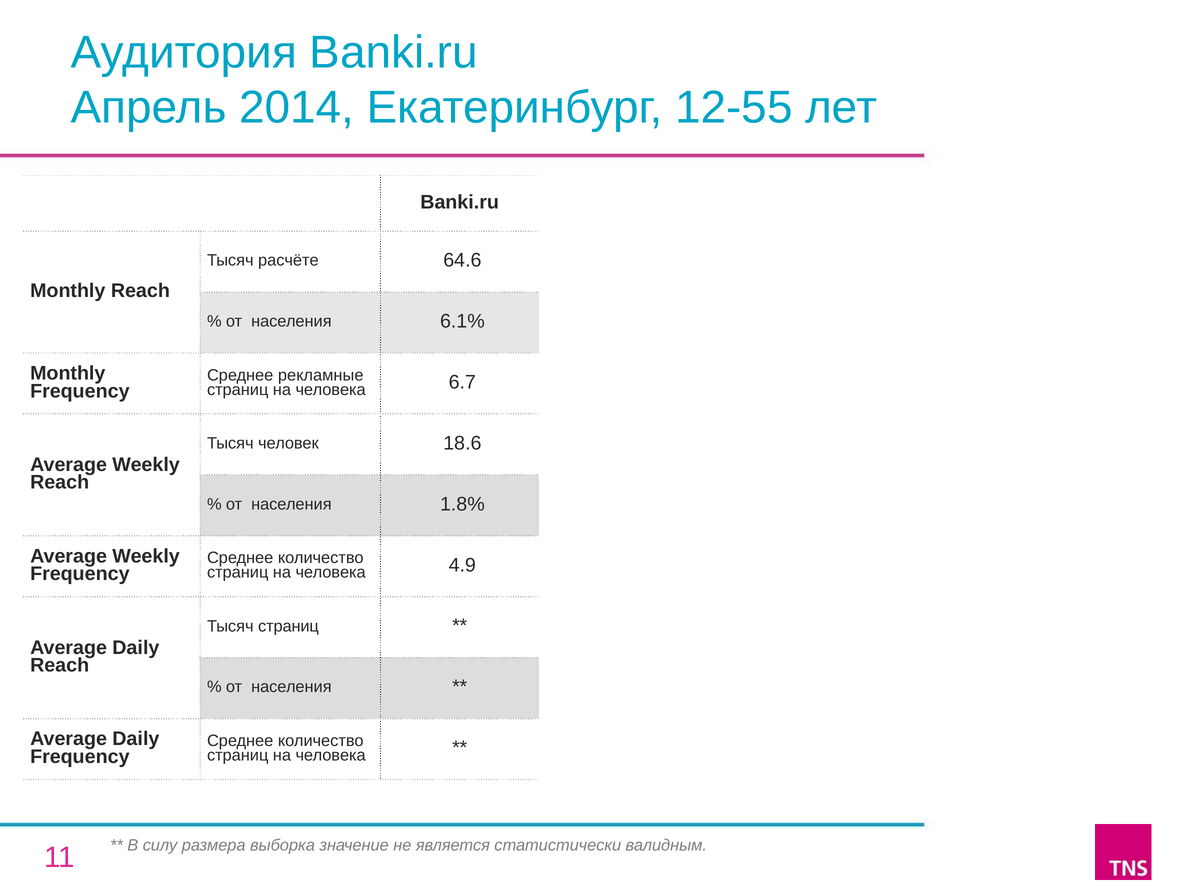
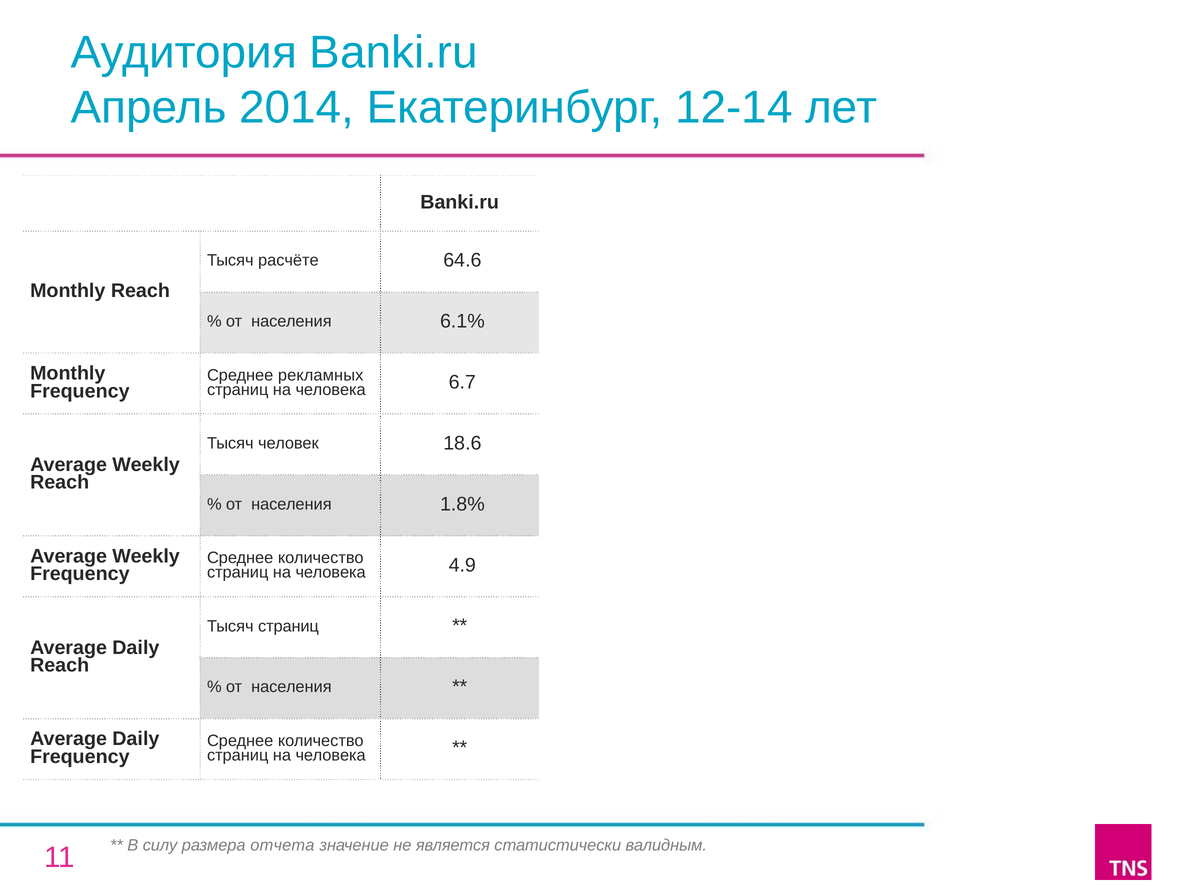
12-55: 12-55 -> 12-14 (734, 108)
рекламные: рекламные -> рекламных (321, 375)
выборка: выборка -> отчета (282, 846)
